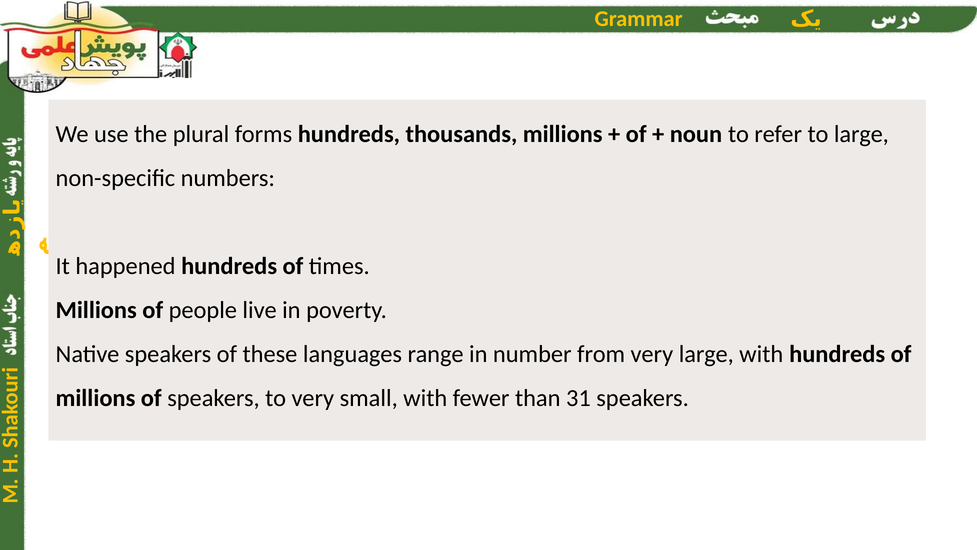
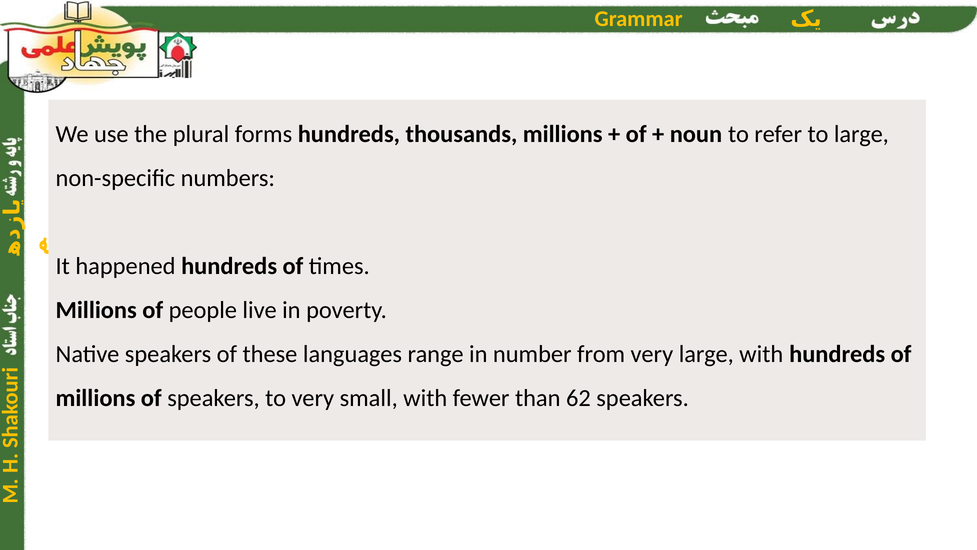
31: 31 -> 62 (578, 398)
